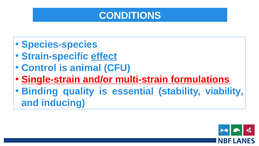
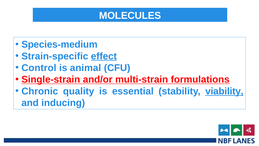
CONDITIONS: CONDITIONS -> MOLECULES (130, 15)
Species-species: Species-species -> Species-medium (59, 44)
Binding: Binding -> Chronic (40, 91)
viability underline: none -> present (224, 91)
